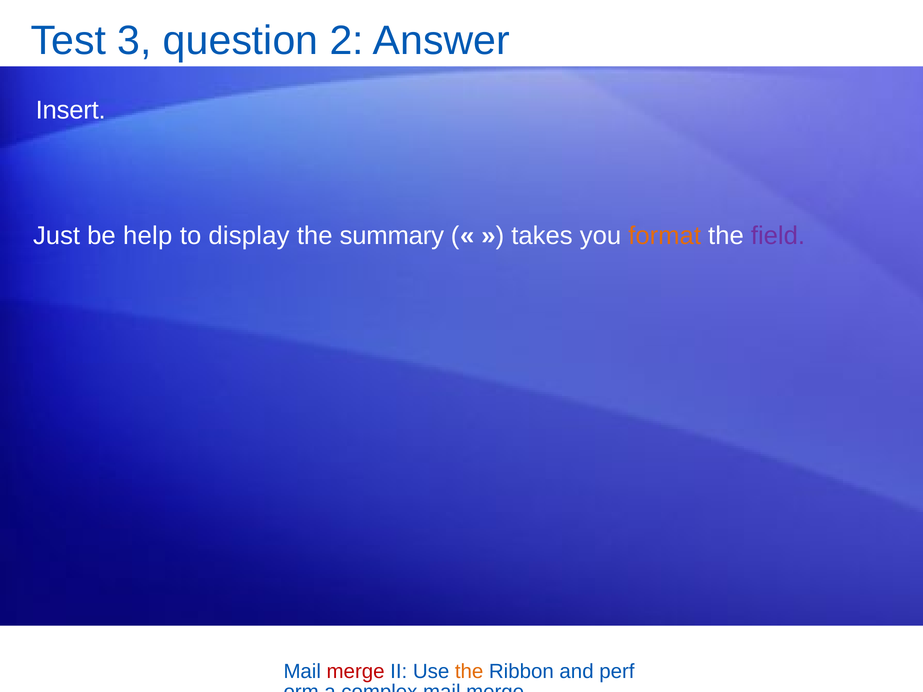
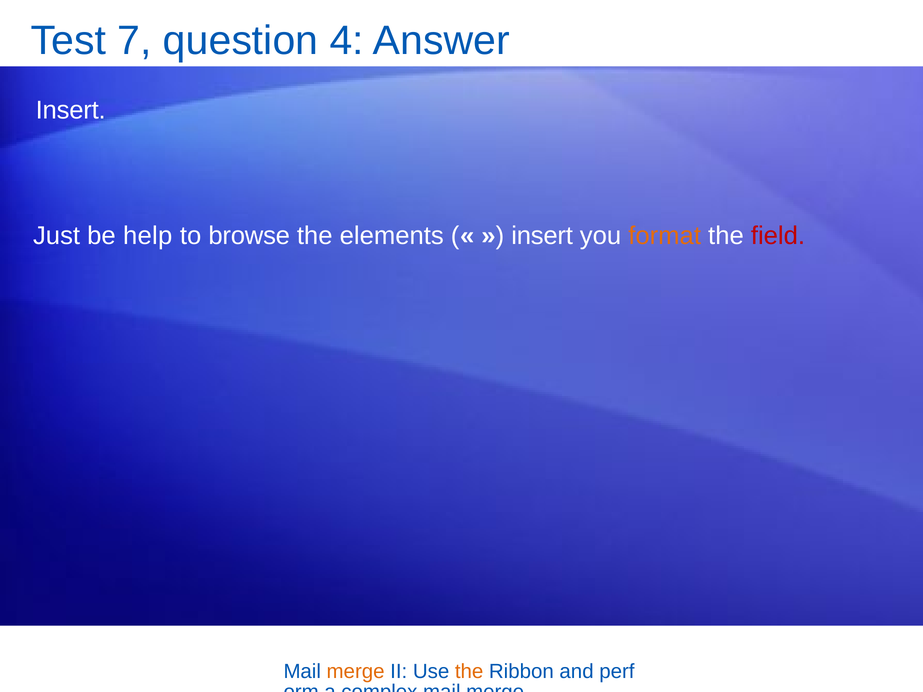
3: 3 -> 7 (134, 41)
2: 2 -> 4 (347, 41)
display: display -> browse (249, 236)
summary: summary -> elements (392, 236)
takes: takes -> insert (542, 236)
field colour: purple -> red (778, 236)
merge colour: red -> orange (356, 672)
